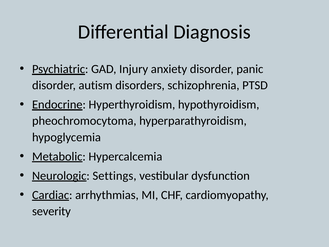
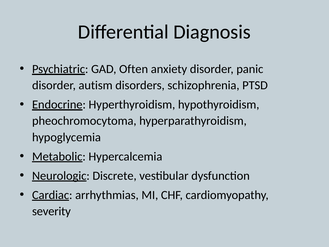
Injury: Injury -> Often (134, 69)
Settings: Settings -> Discrete (115, 176)
